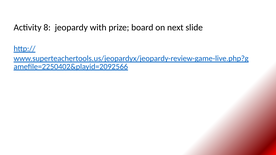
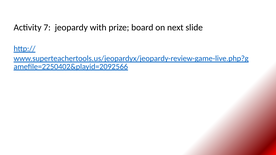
8: 8 -> 7 (47, 27)
